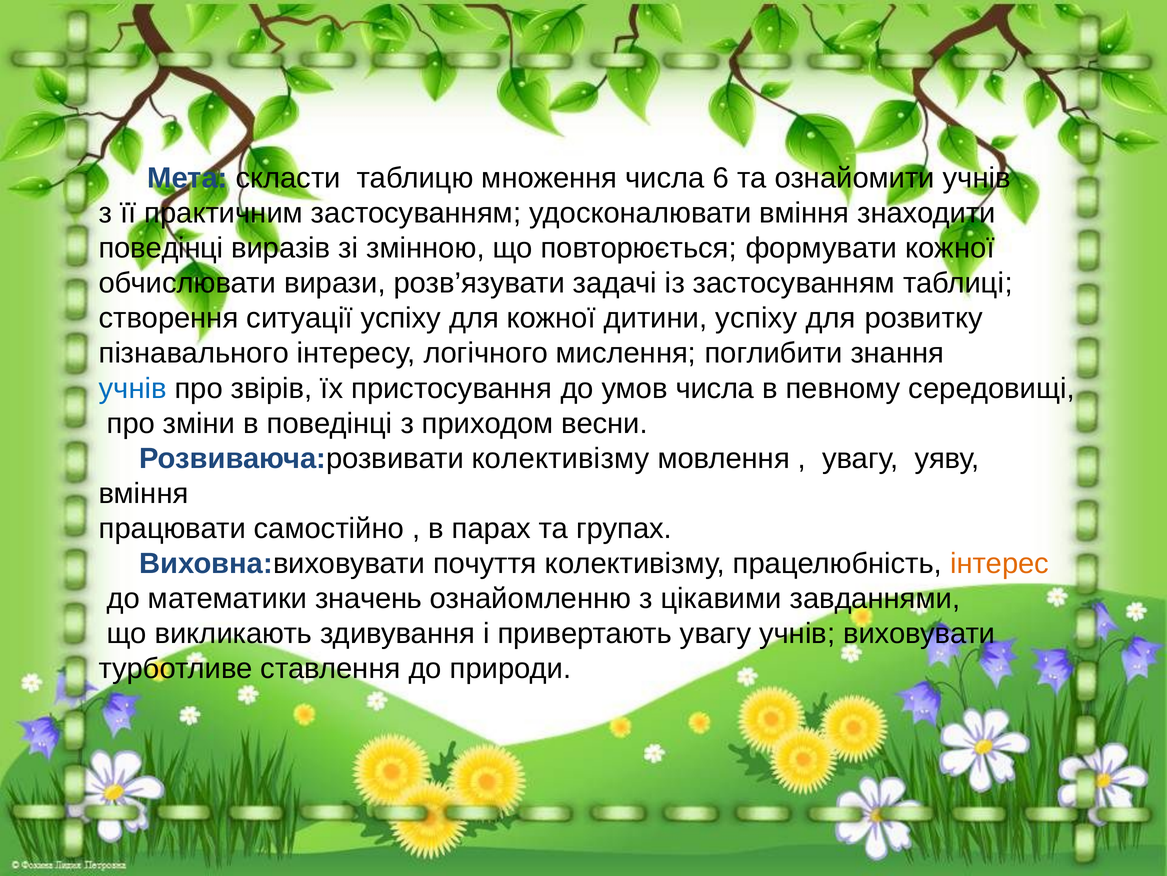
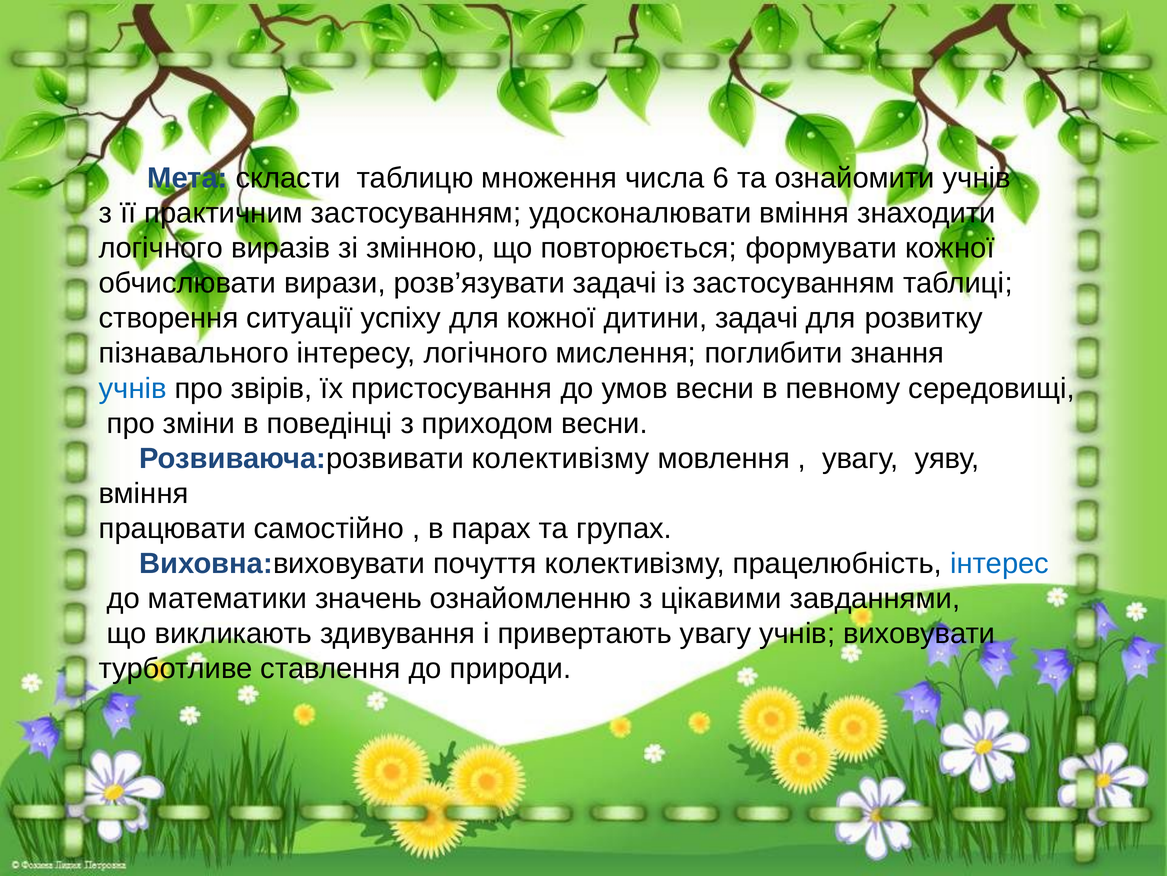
поведінці: поведінці -> логічного (161, 248)
дитини успіху: успіху -> задачі (757, 318)
умов числа: числа -> весни (715, 388)
інтерес colour: orange -> blue (1000, 563)
